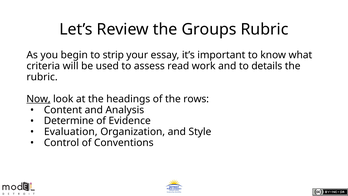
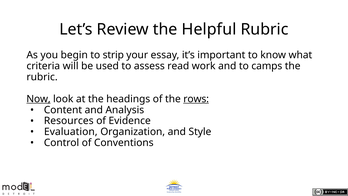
Groups: Groups -> Helpful (209, 29)
details: details -> camps (267, 66)
rows underline: none -> present (196, 99)
Determine: Determine -> Resources (69, 121)
